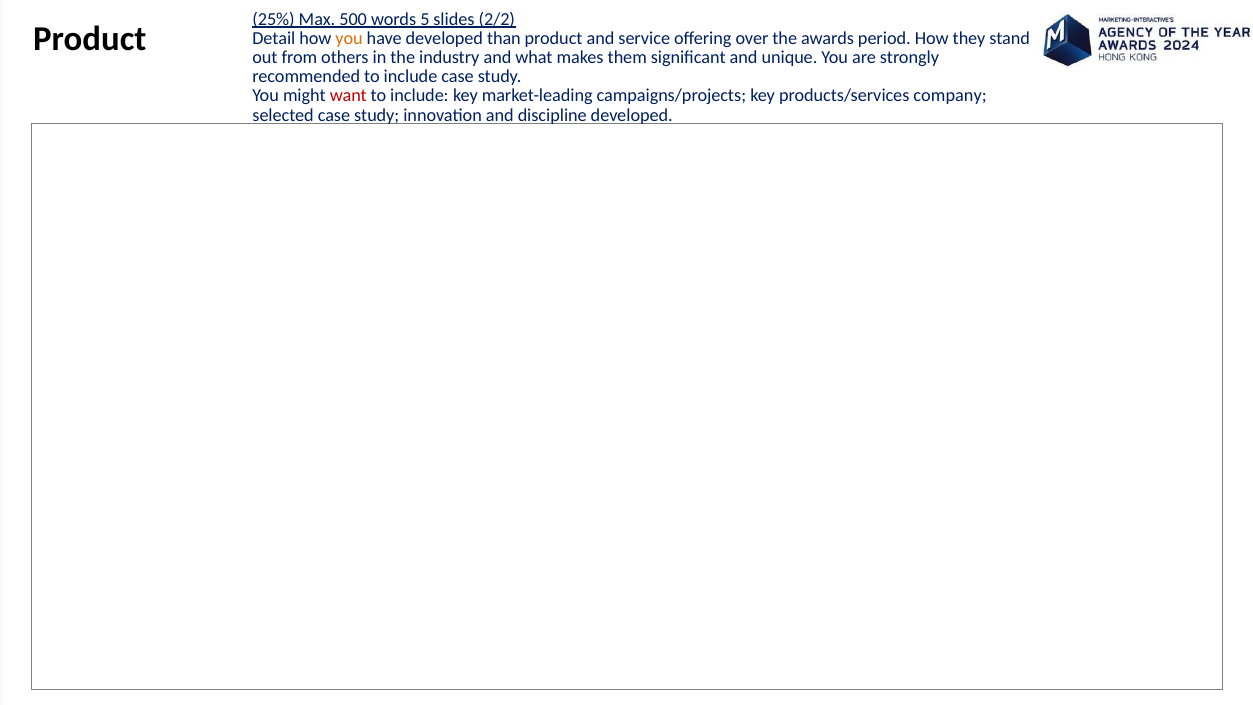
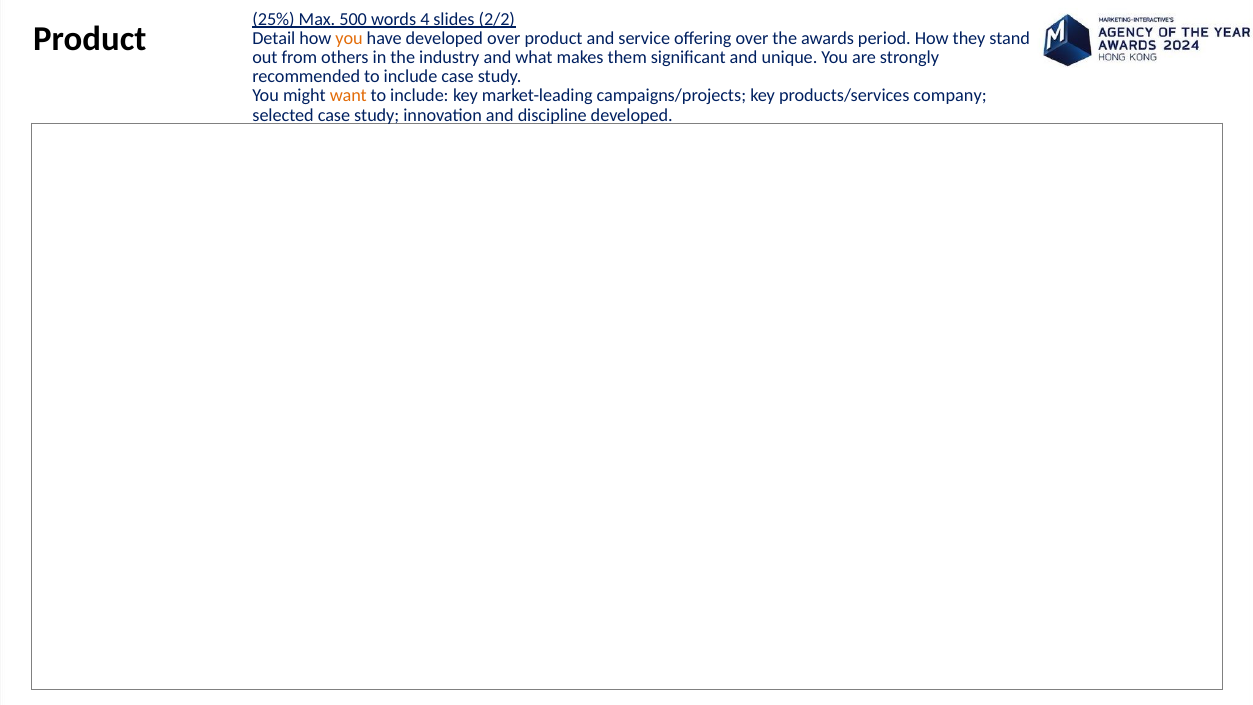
5: 5 -> 4 (425, 19)
developed than: than -> over (504, 38)
want colour: red -> orange (348, 96)
